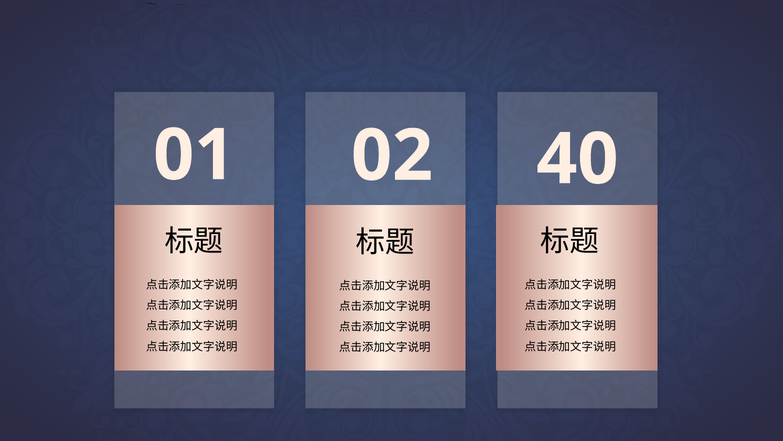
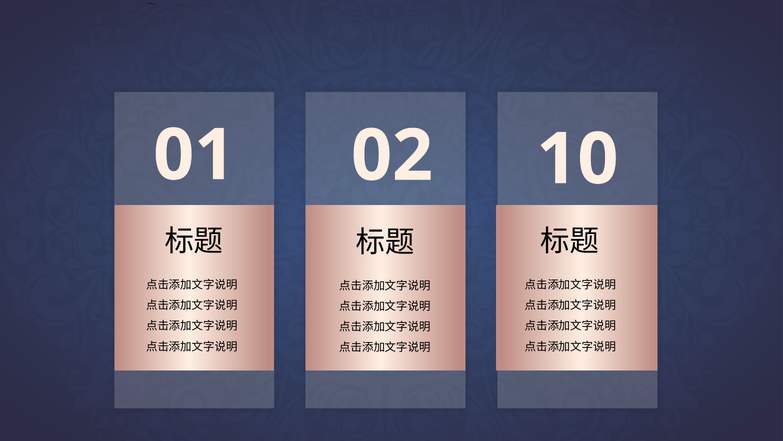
40: 40 -> 10 (577, 159)
